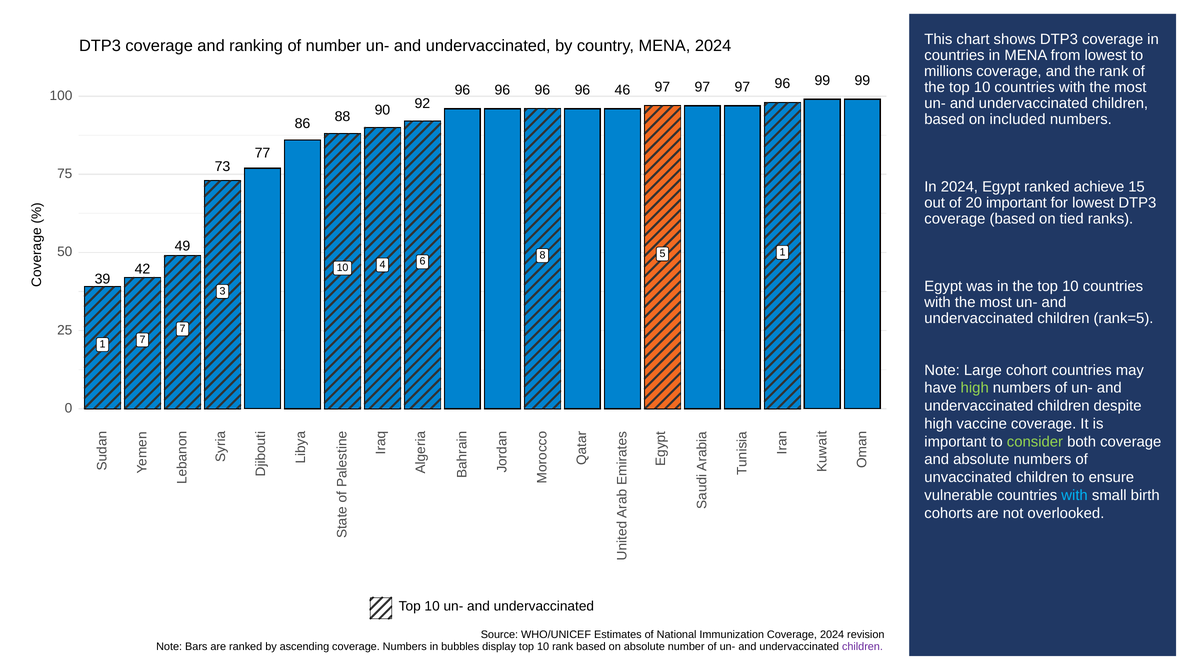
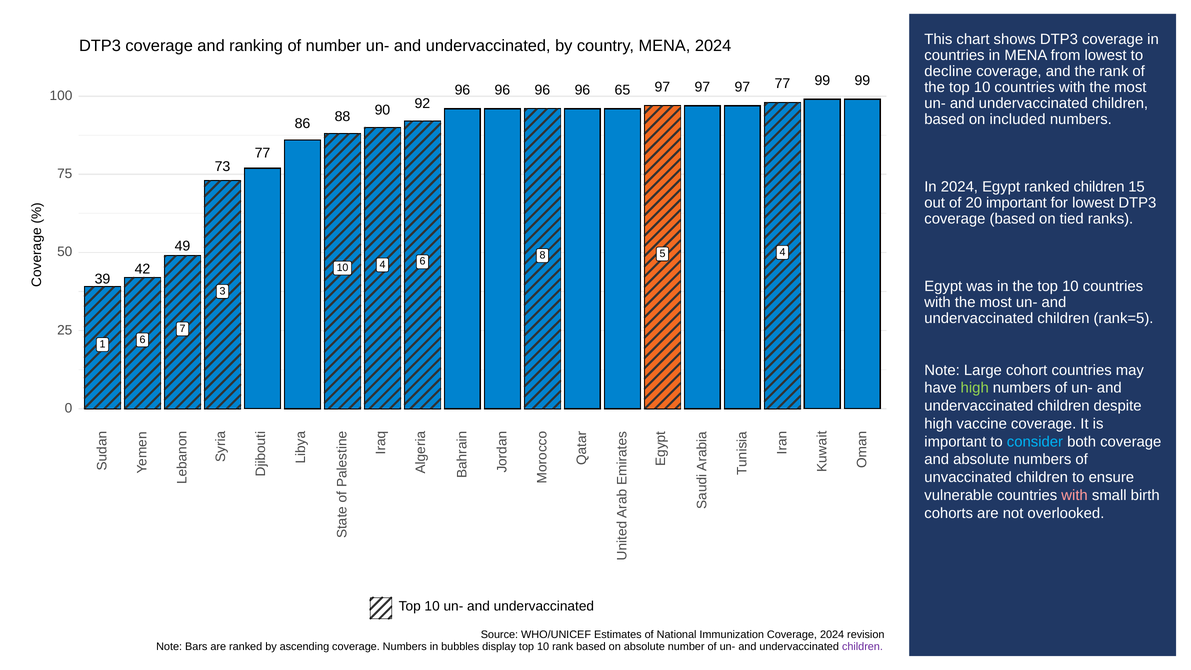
millions: millions -> decline (948, 71)
46: 46 -> 65 (622, 90)
97 96: 96 -> 77 (782, 84)
ranked achieve: achieve -> children (1099, 187)
5 1: 1 -> 4 (782, 252)
1 7: 7 -> 6 (143, 340)
consider colour: light green -> light blue (1035, 442)
with colour: light blue -> pink (1075, 495)
